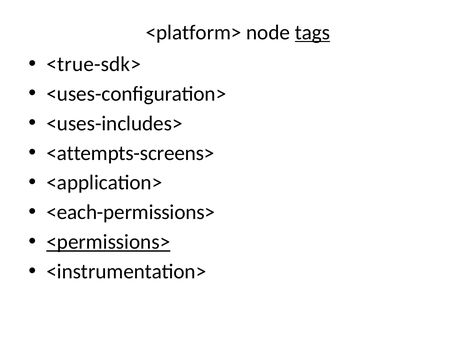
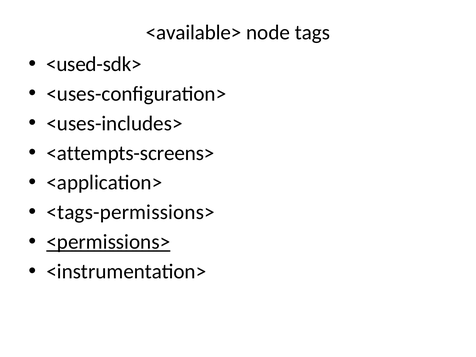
<platform>: <platform> -> <available> (194, 32)
tags underline: present -> none (312, 32)
<true-sdk>: <true-sdk> -> <used-sdk> (94, 64)
<each-permissions>: <each-permissions> -> <tags-permissions> (131, 212)
